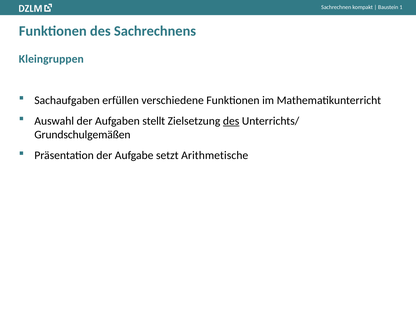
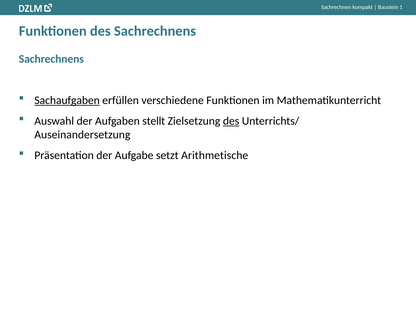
Kleingruppen: Kleingruppen -> Sachrechnens (51, 59)
Sachaufgaben underline: none -> present (67, 100)
Grundschulgemäßen: Grundschulgemäßen -> Auseinandersetzung (82, 135)
